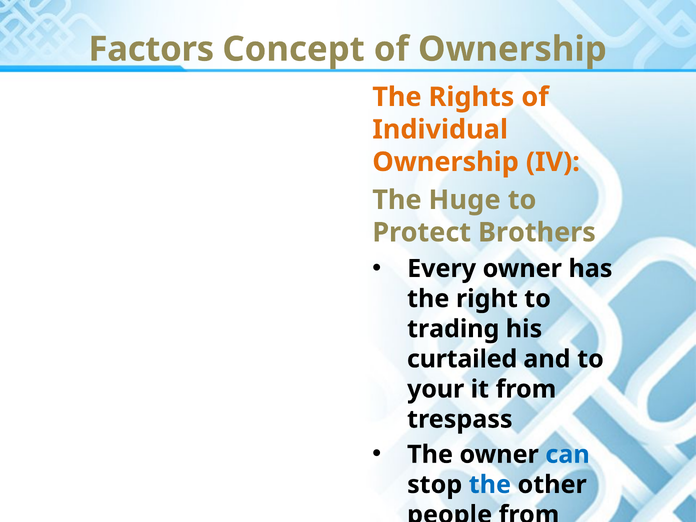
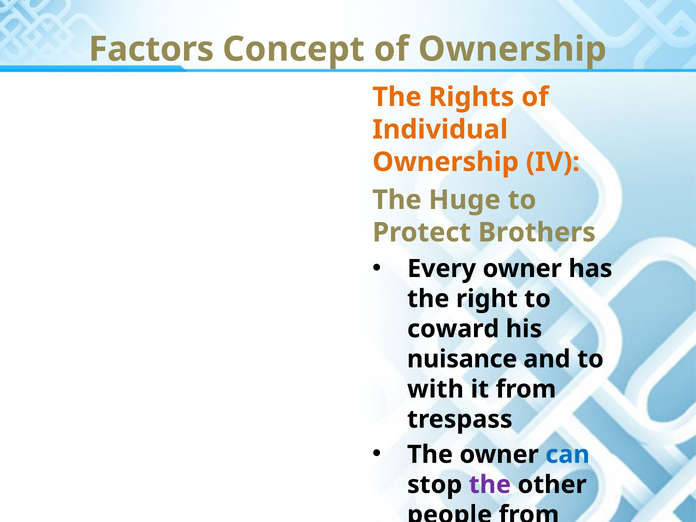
trading: trading -> coward (453, 329)
curtailed: curtailed -> nuisance (462, 359)
your: your -> with (436, 389)
the colour: blue -> purple (490, 485)
